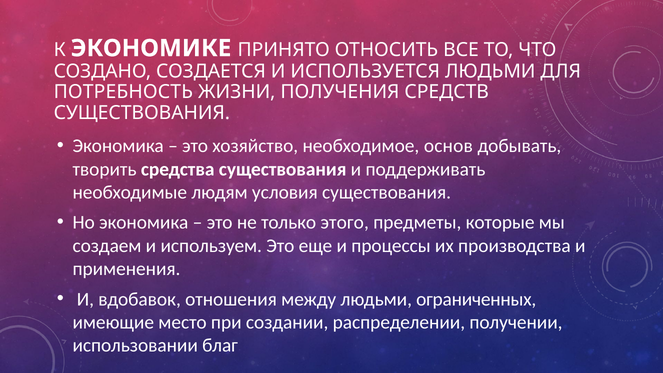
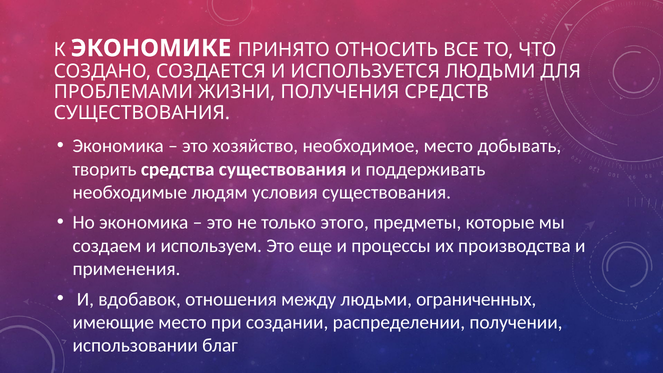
ПОТРЕБНОСТЬ: ПОТРЕБНОСТЬ -> ПРОБЛЕМАМИ (123, 92)
необходимое основ: основ -> место (448, 146)
